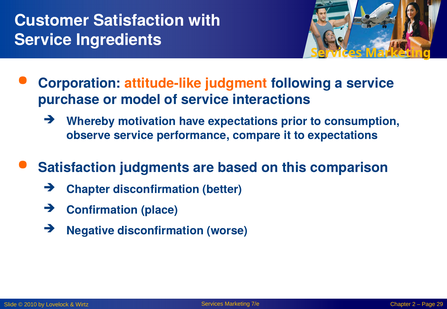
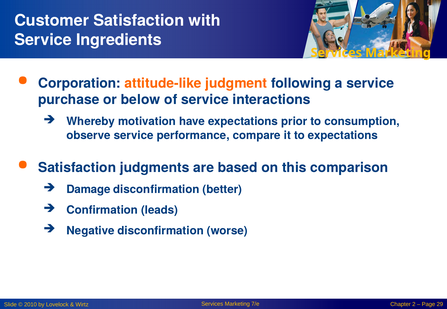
model: model -> below (141, 100)
Chapter: Chapter -> Damage (88, 190)
place: place -> leads (160, 210)
